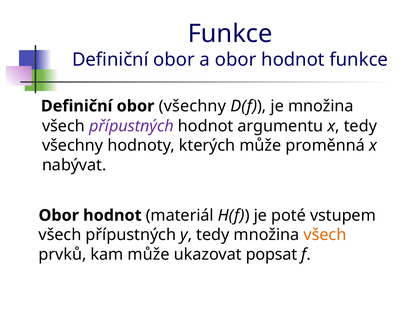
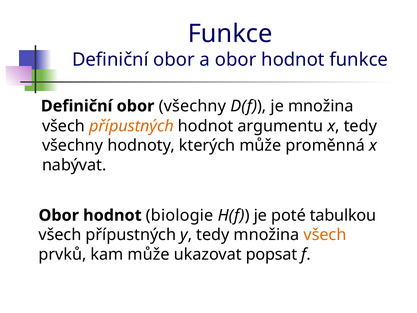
přípustných colour: purple -> orange (131, 126)
materiál: materiál -> biologie (180, 215)
vstupem: vstupem -> tabulkou (343, 215)
